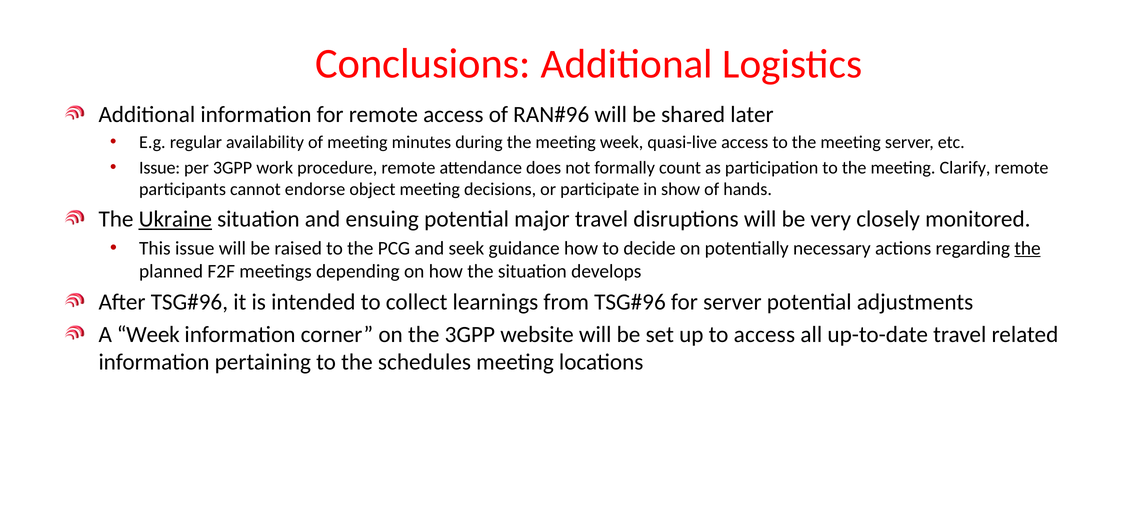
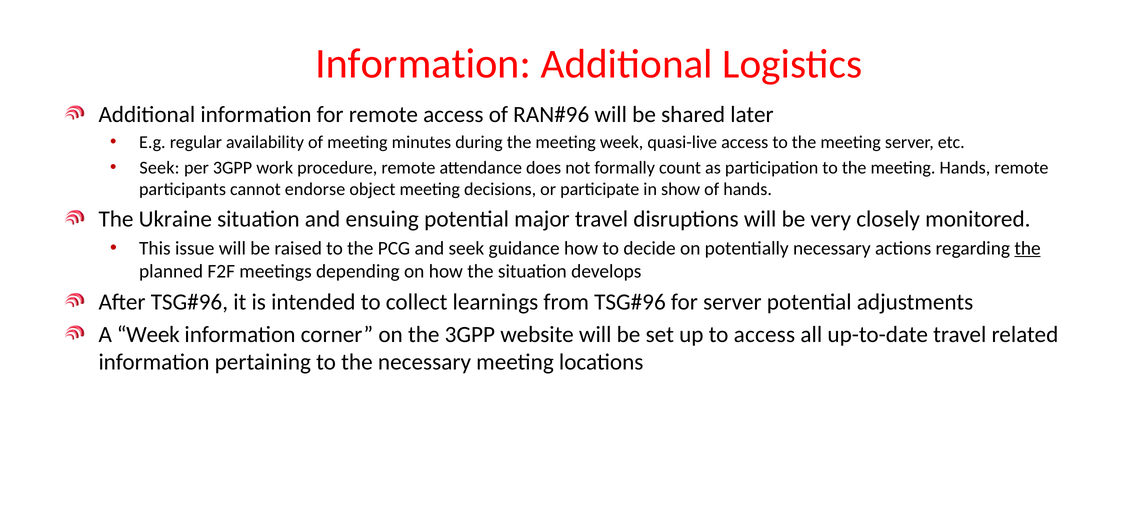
Conclusions: Conclusions -> Information (423, 64)
Issue: Issue -> Seek (159, 168)
meeting Clarify: Clarify -> Hands (965, 168)
Ukraine underline: present -> none (175, 219)
the schedules: schedules -> necessary (424, 362)
